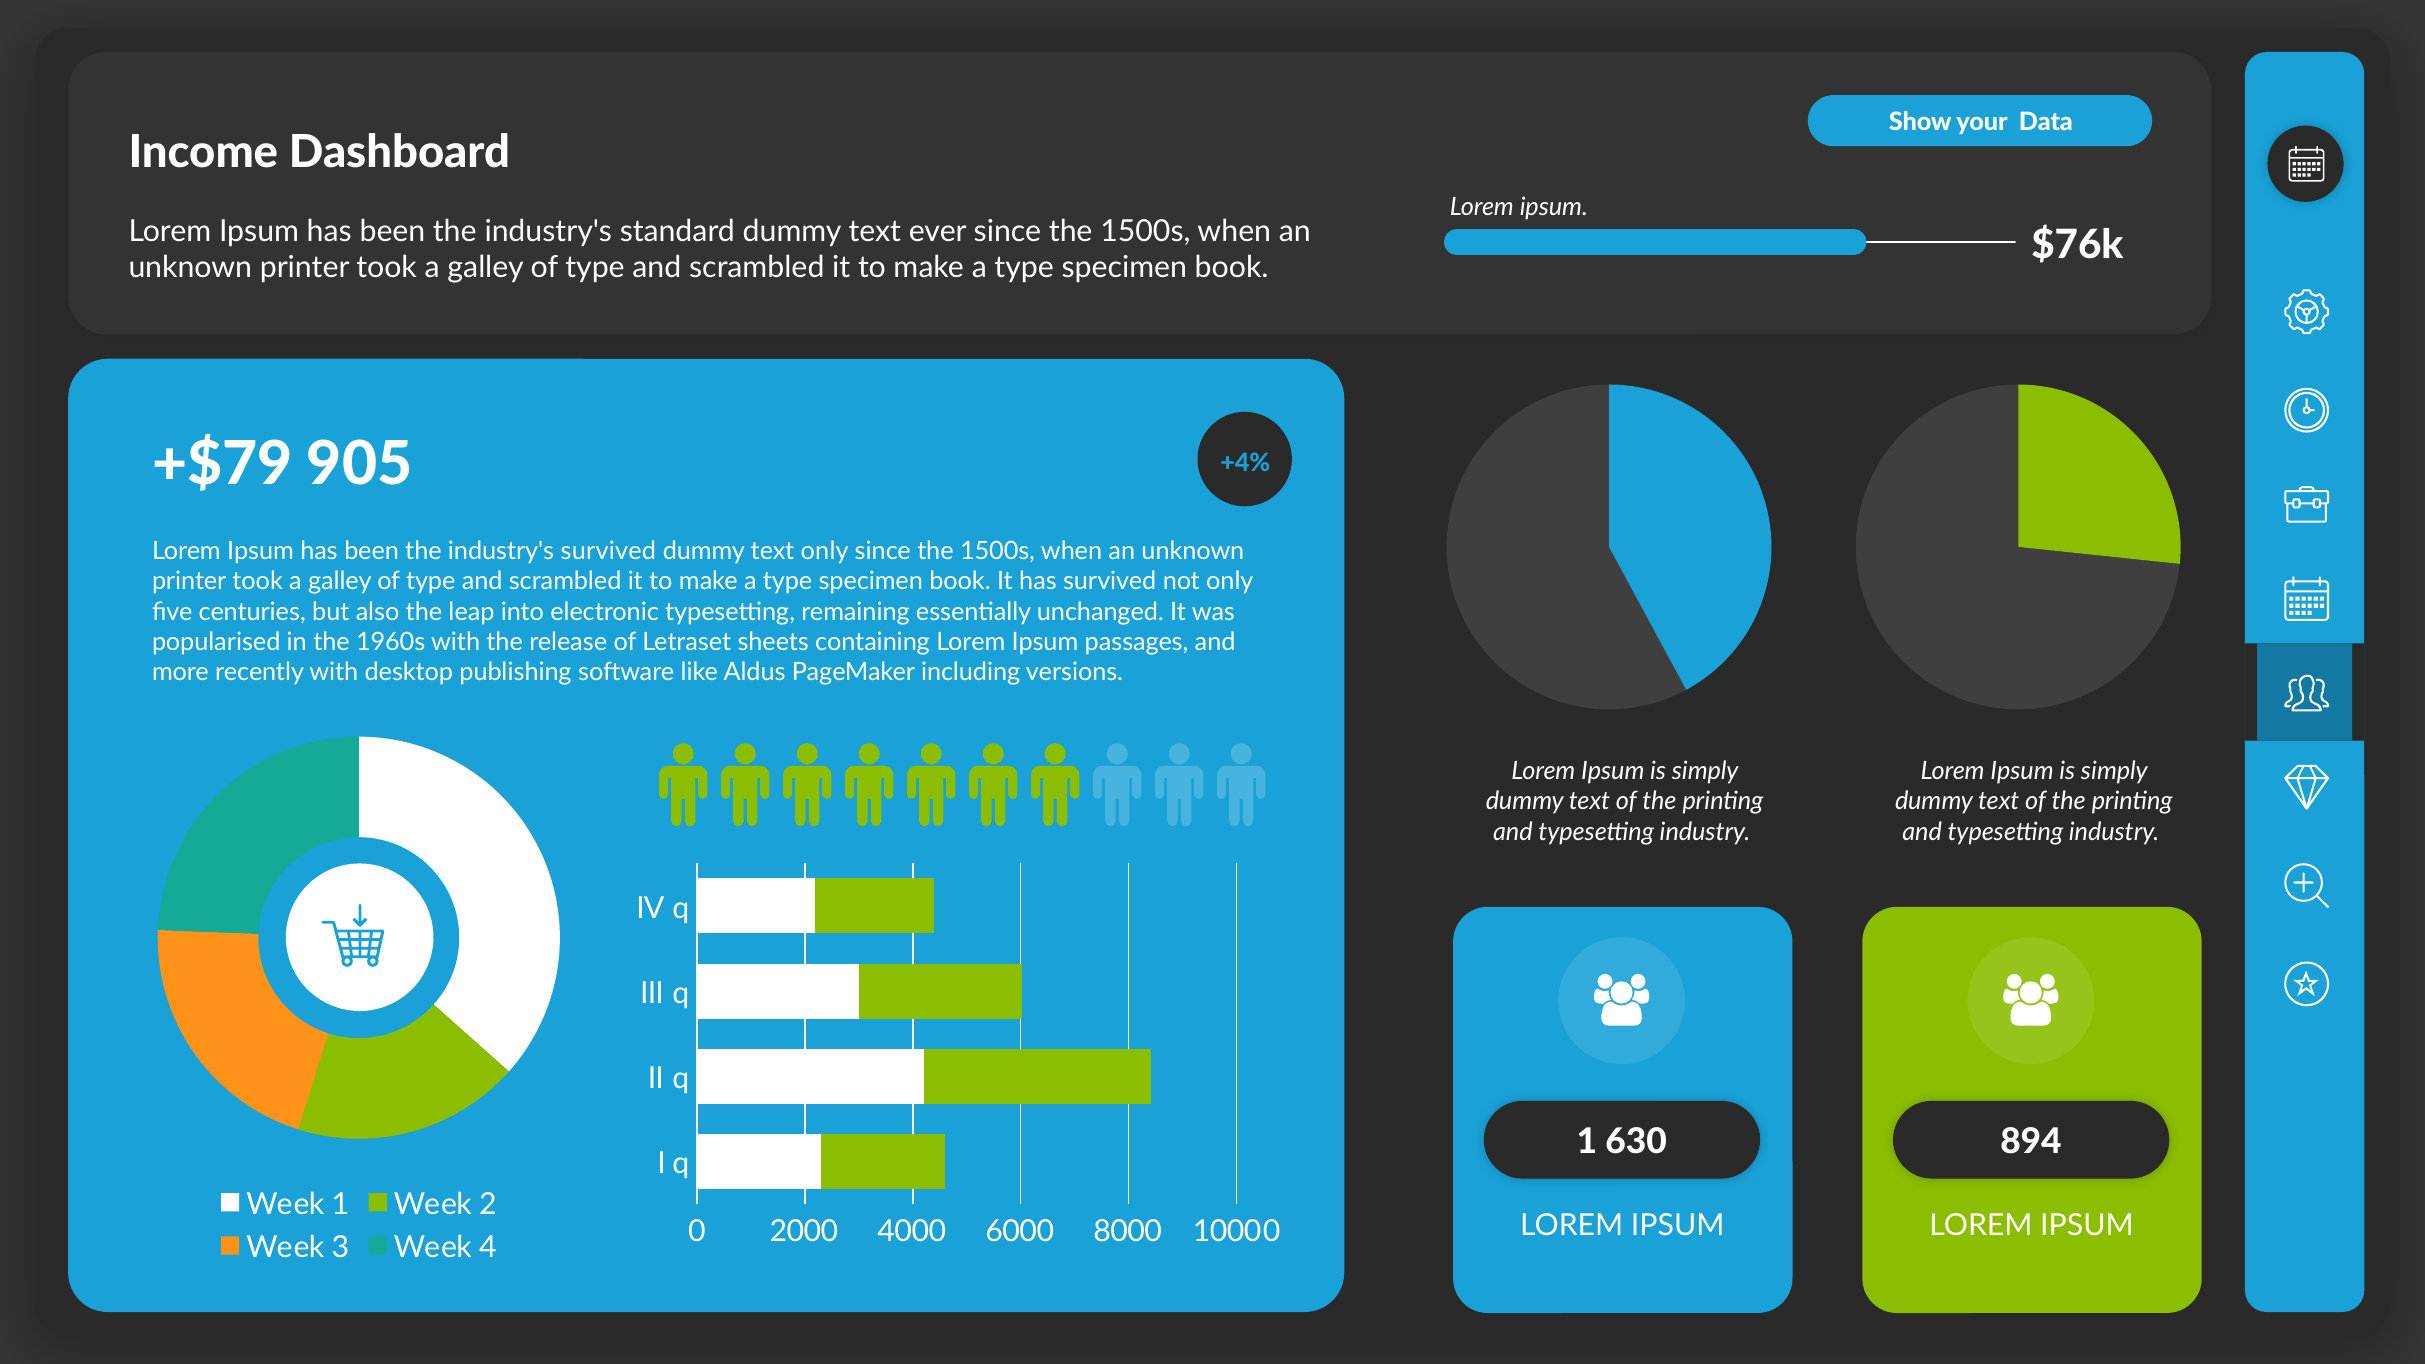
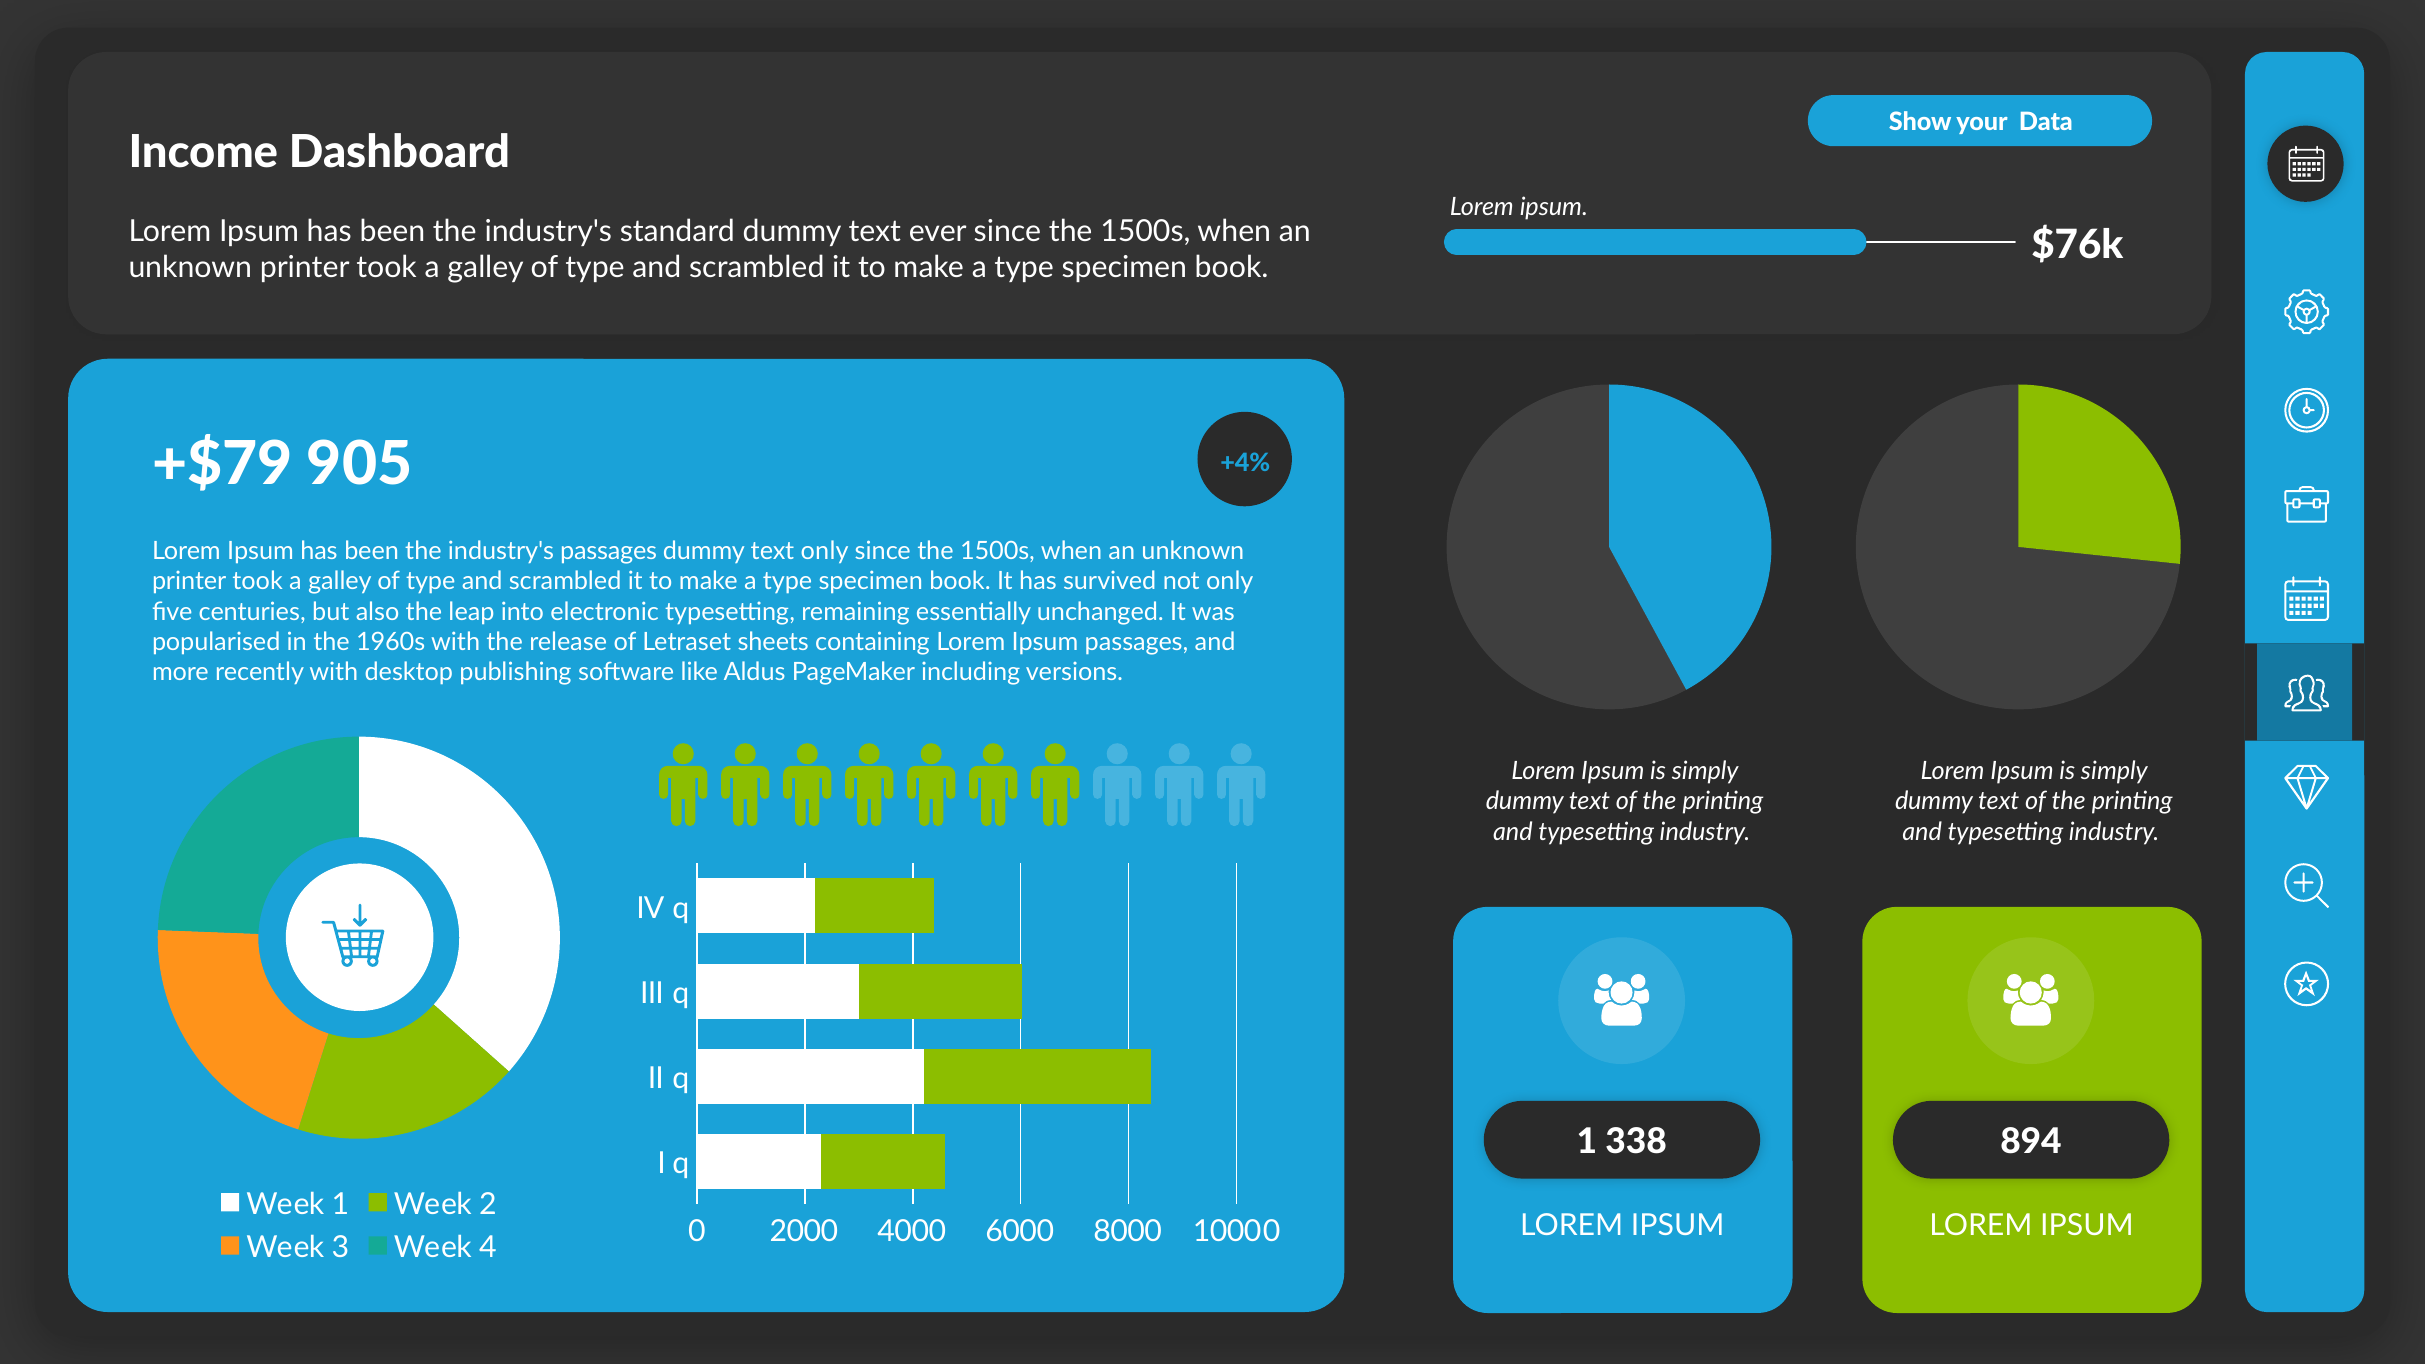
industry's survived: survived -> passages (609, 551)
630: 630 -> 338 (1636, 1142)
